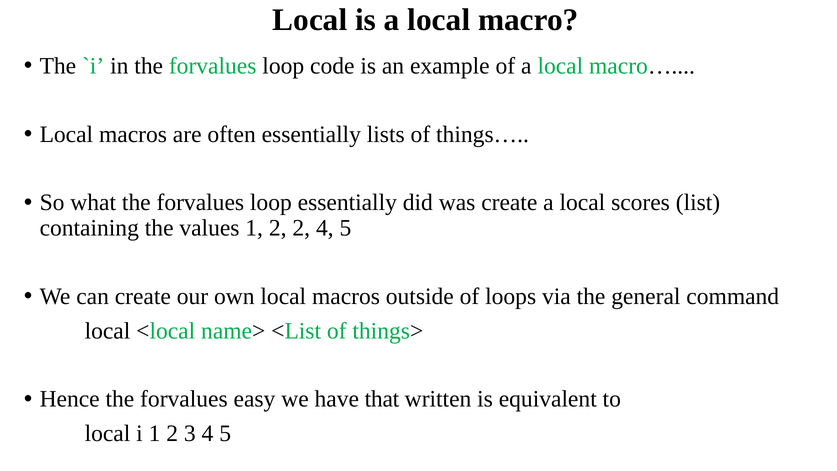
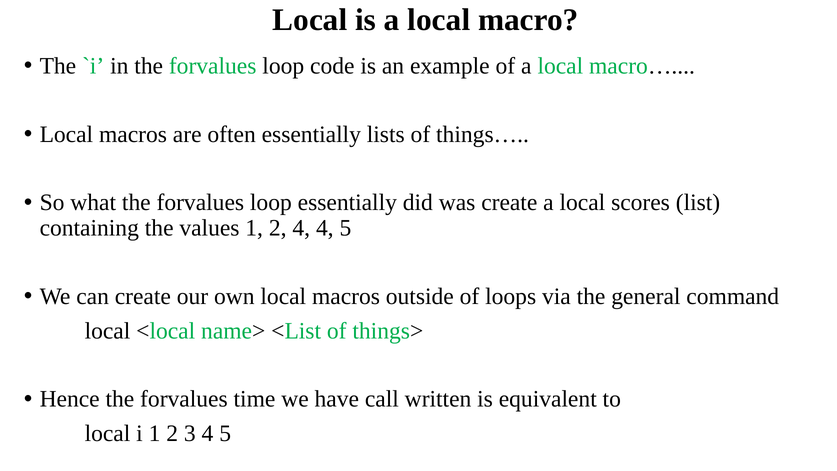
2 2: 2 -> 4 (301, 228)
easy: easy -> time (254, 399)
that: that -> call (382, 399)
